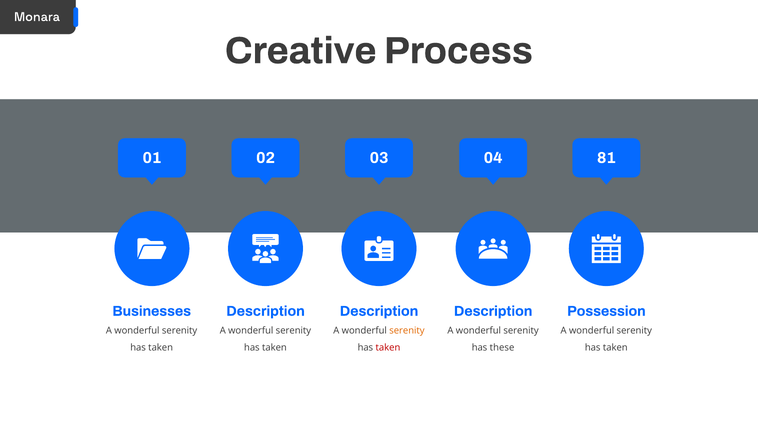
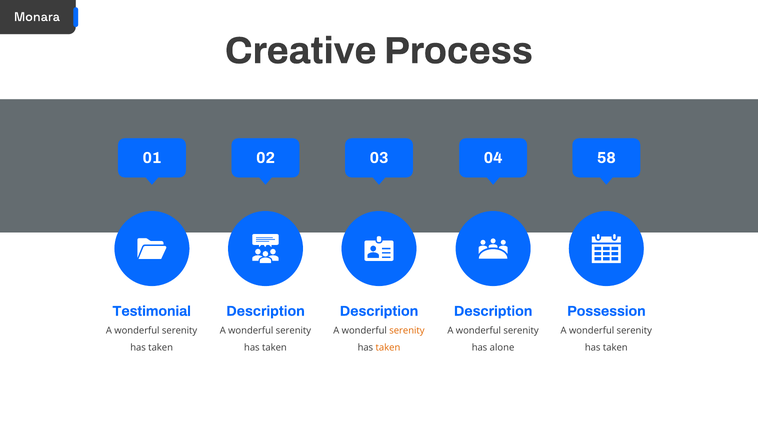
81: 81 -> 58 (606, 158)
Businesses: Businesses -> Testimonial (152, 311)
taken colour: red -> orange (388, 347)
these: these -> alone (502, 347)
